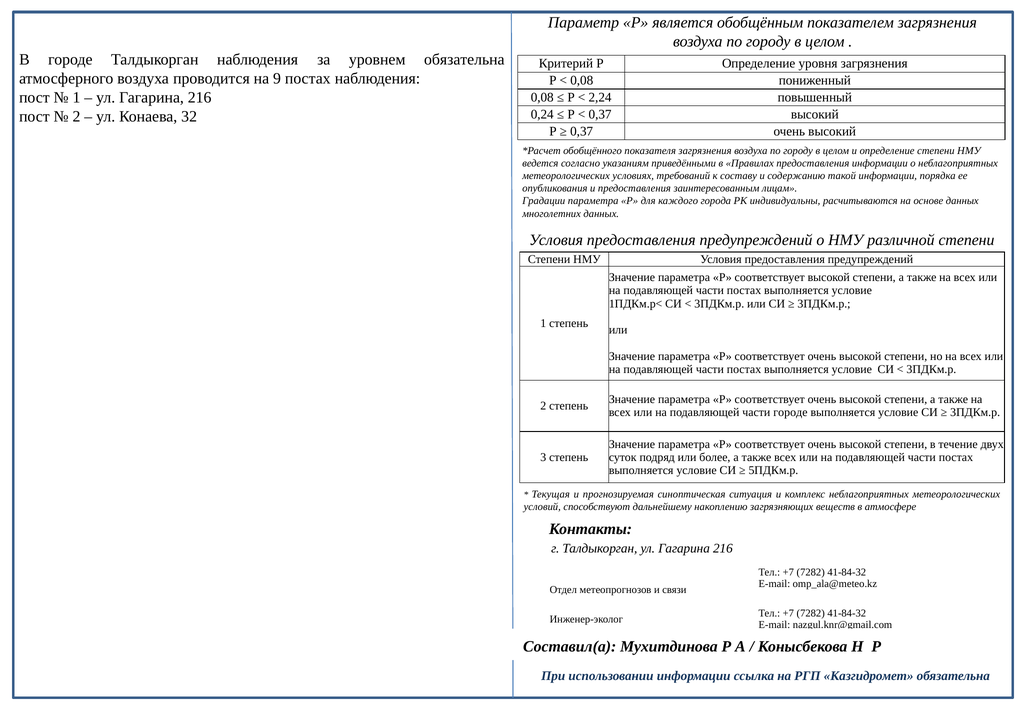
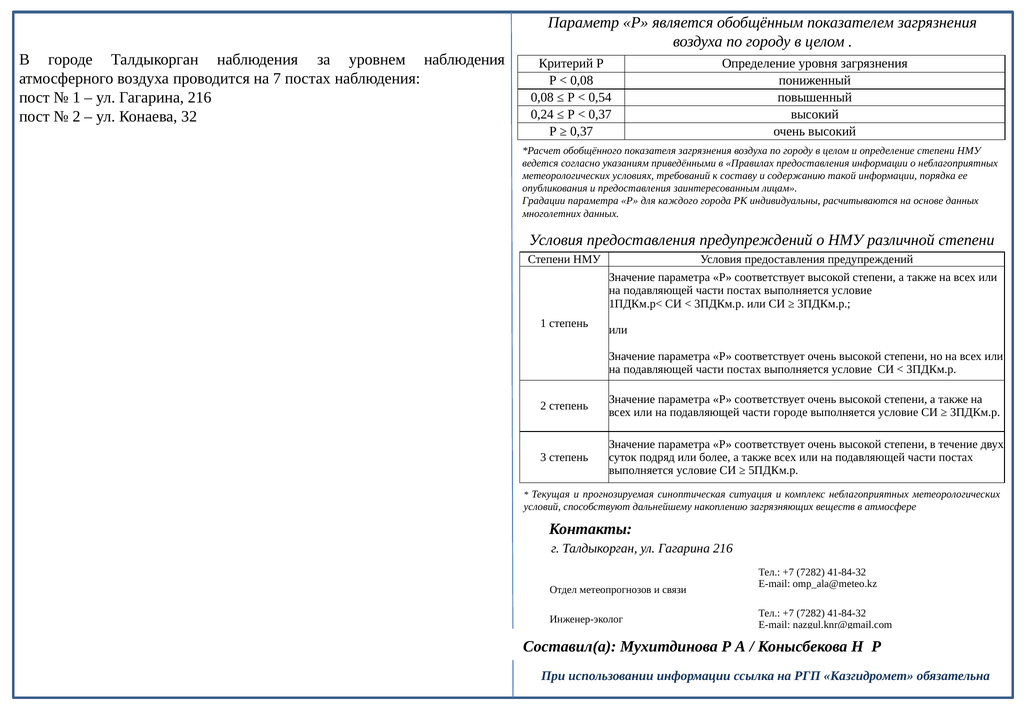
уровнем обязательна: обязательна -> наблюдения (464, 60)
9: 9 -> 7 (277, 79)
2,24: 2,24 -> 0,54 (600, 97)
